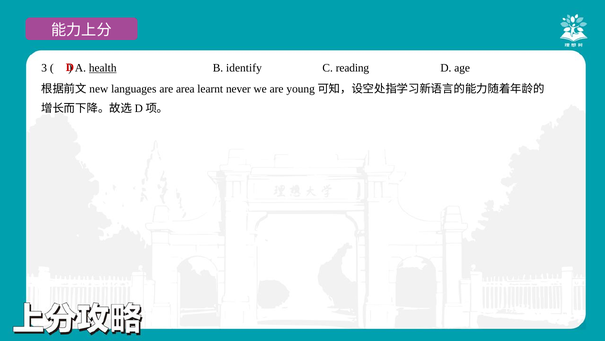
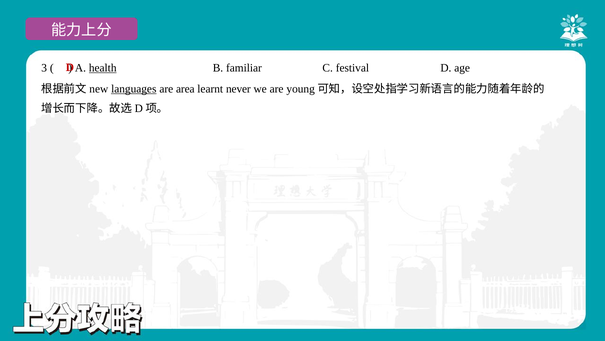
identify: identify -> familiar (244, 68)
reading: reading -> festival (352, 68)
languages underline: none -> present (134, 89)
